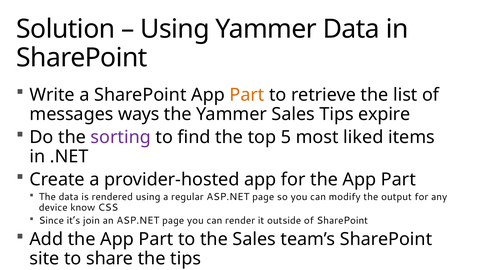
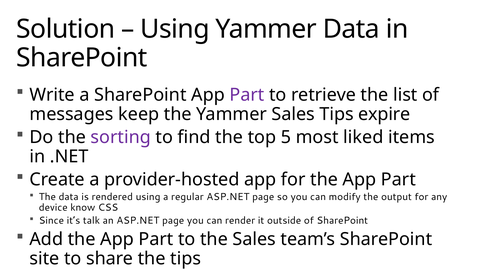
Part colour: orange -> purple (247, 95)
ways: ways -> keep (139, 114)
join: join -> talk (91, 220)
